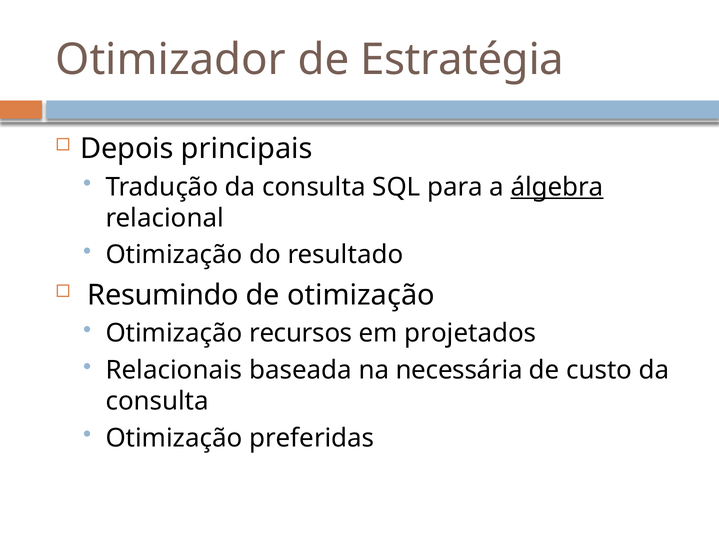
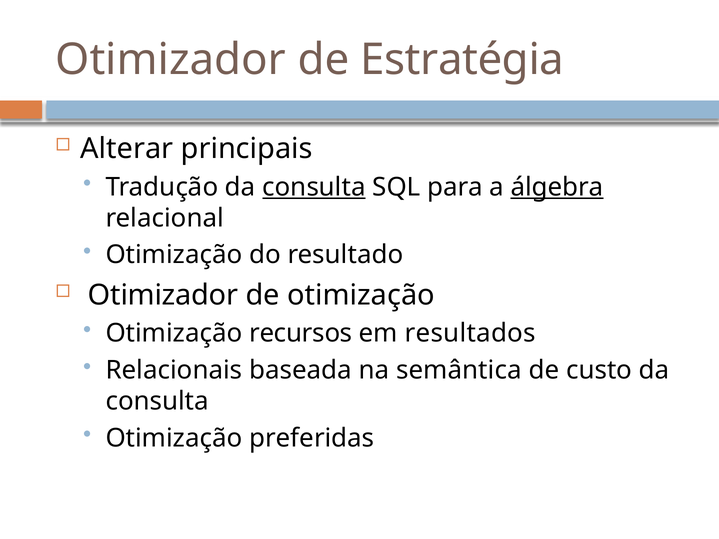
Depois: Depois -> Alterar (127, 149)
consulta underline: none -> present (314, 187)
Resumindo: Resumindo -> Otimizador (163, 295)
projetados: projetados -> resultados (470, 334)
necessária: necessária -> semântica (459, 370)
